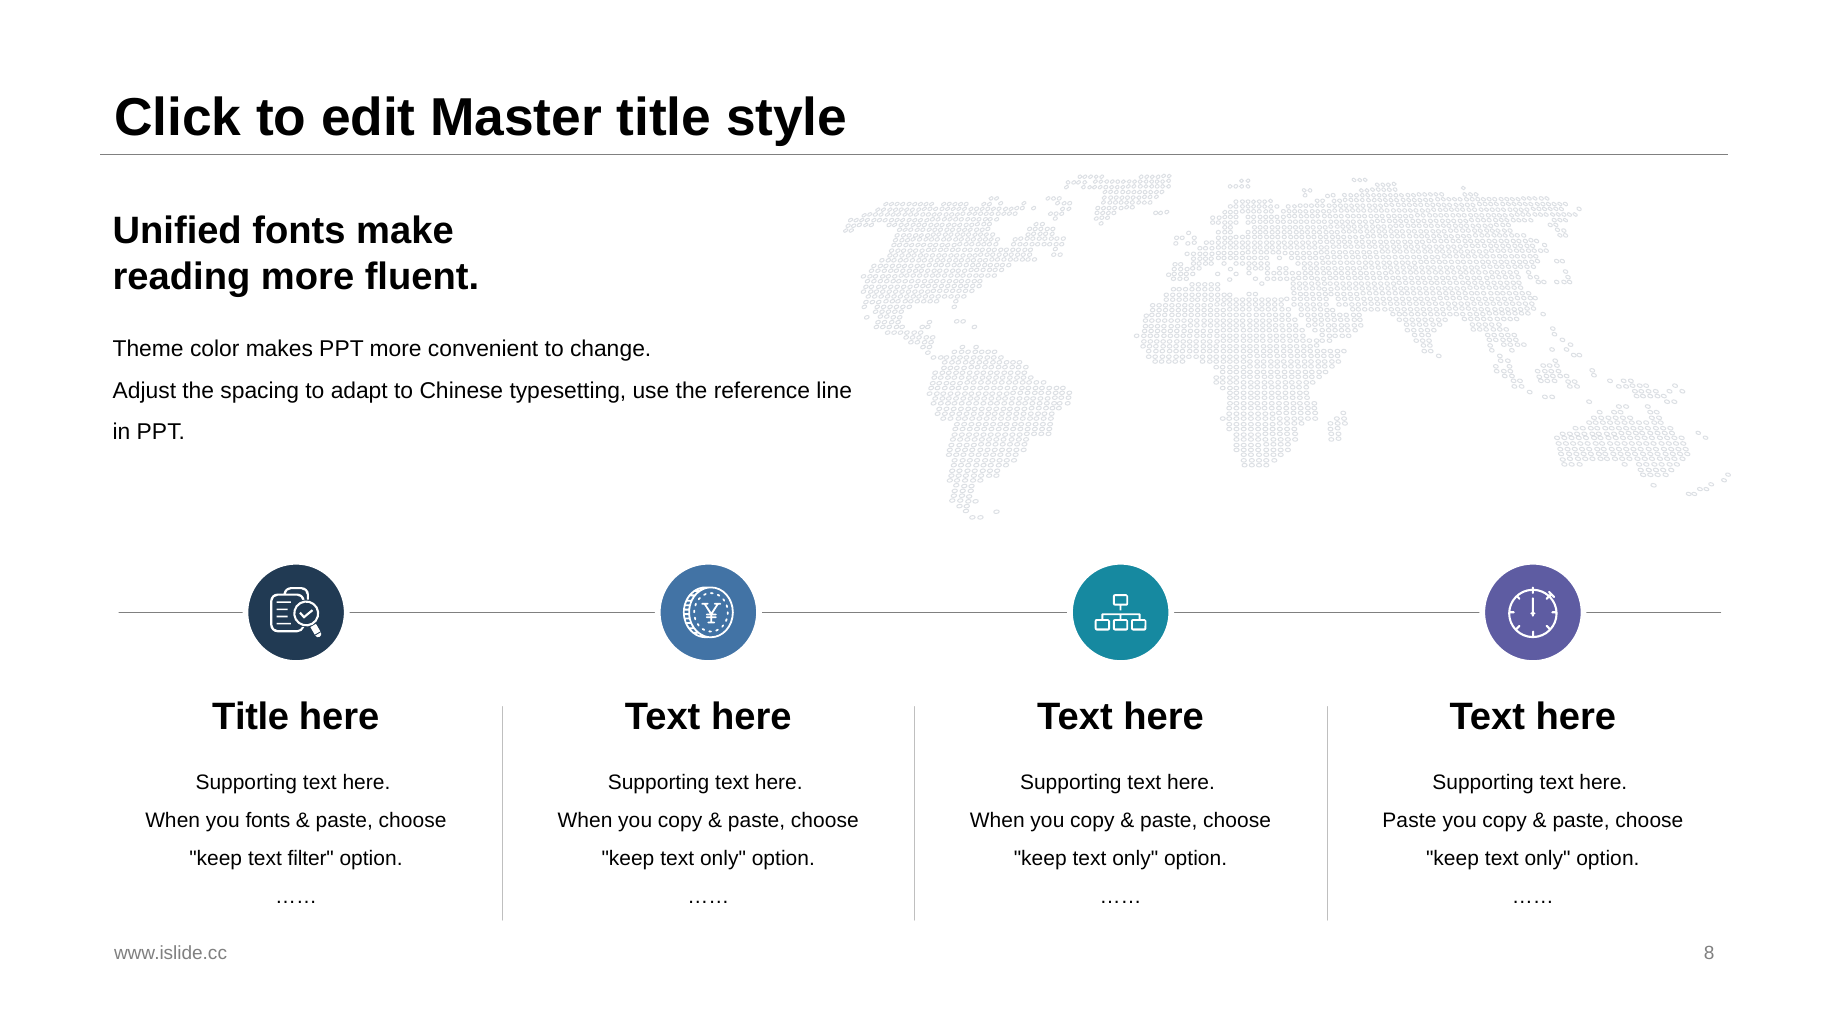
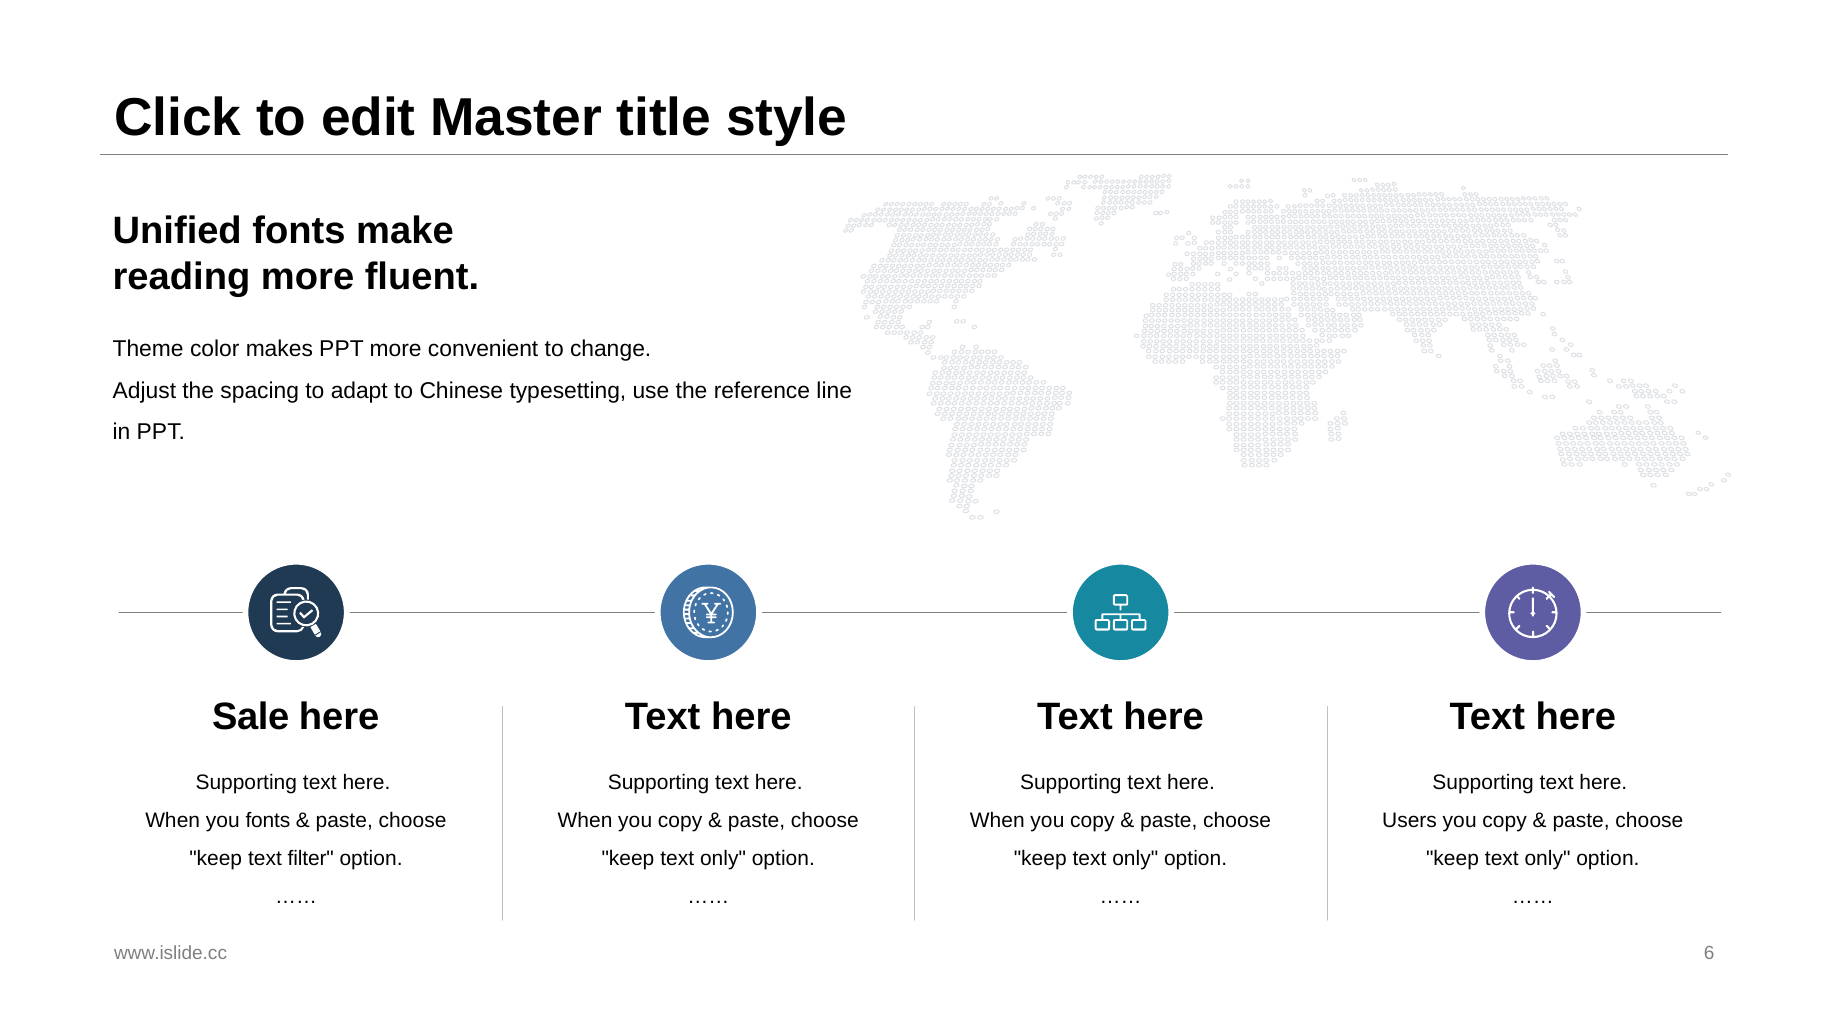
Title: Title -> Sale (251, 717)
Paste: Paste -> Users (1410, 821)
8: 8 -> 6 (1709, 953)
